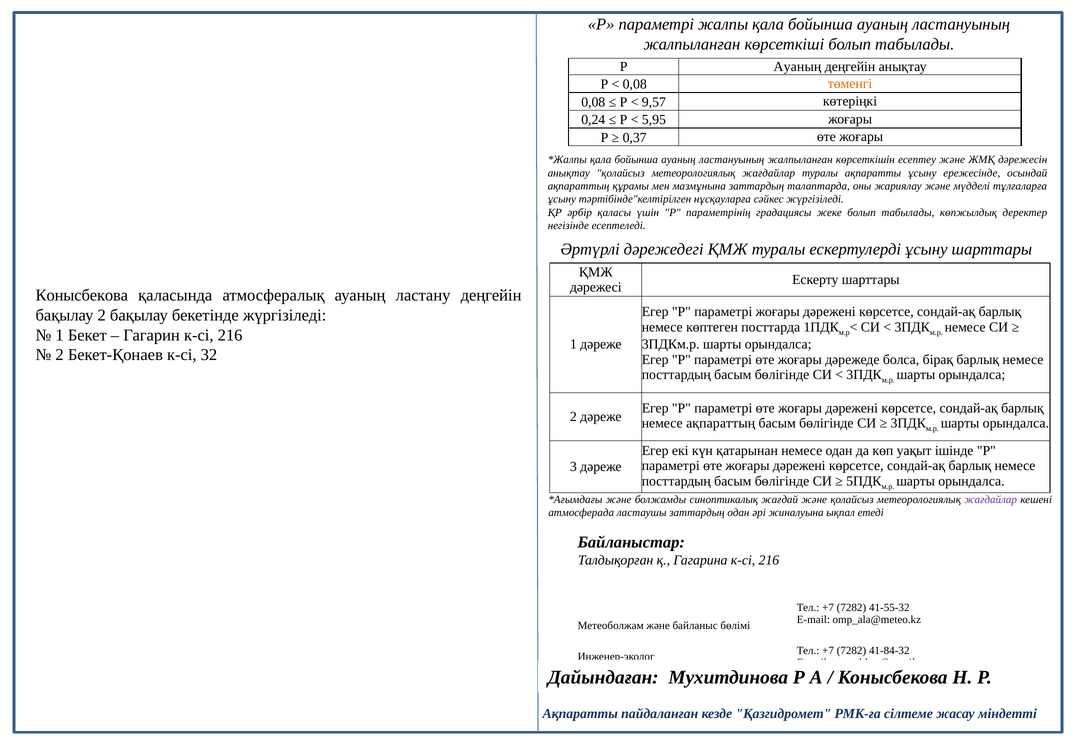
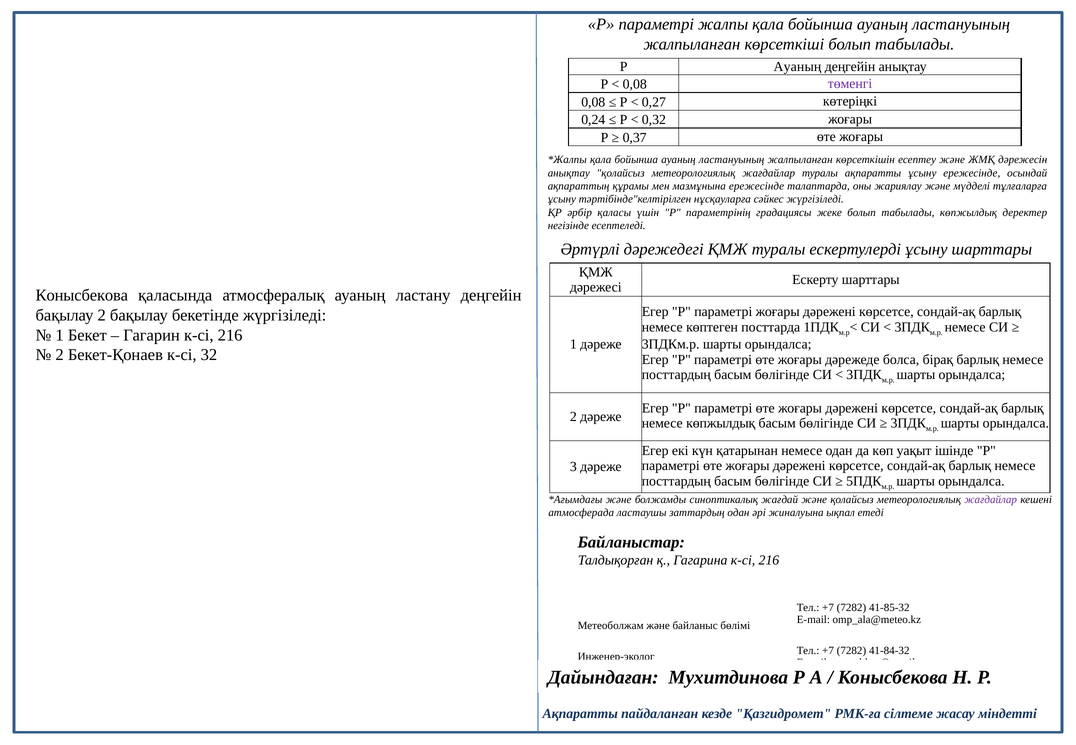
төменгі colour: orange -> purple (850, 84)
9,57: 9,57 -> 0,27 (654, 102)
5,95: 5,95 -> 0,32 (654, 120)
мазмұнына заттардың: заттардың -> ережесінде (756, 186)
немесе ақпараттың: ақпараттың -> көпжылдық (721, 423)
41-55-32: 41-55-32 -> 41-85-32 (889, 607)
